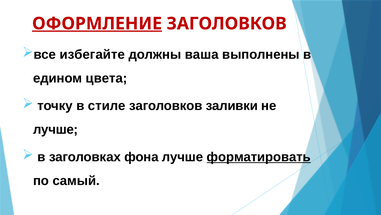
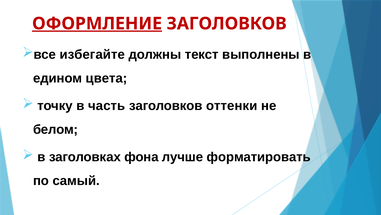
ваша: ваша -> текст (202, 54)
стиле: стиле -> часть (107, 105)
заливки: заливки -> оттенки (232, 105)
лучше: лучше -> белом (56, 129)
форматировать underline: present -> none (259, 157)
